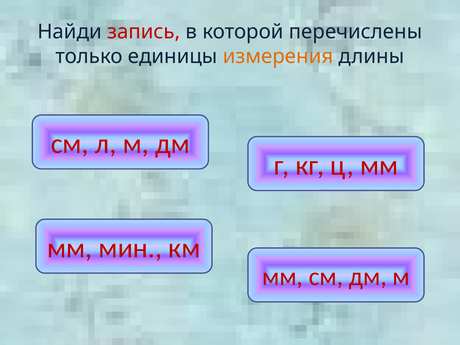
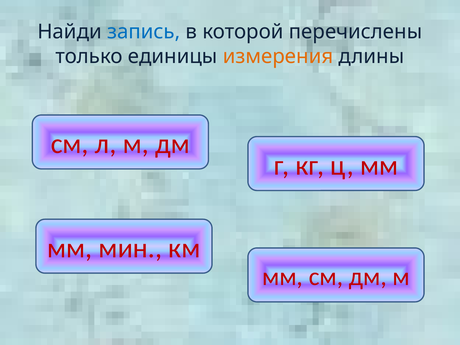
запись colour: red -> blue (144, 32)
